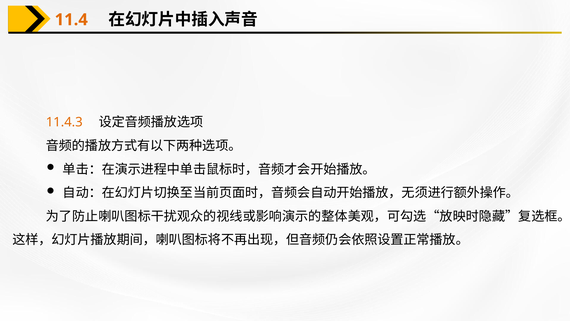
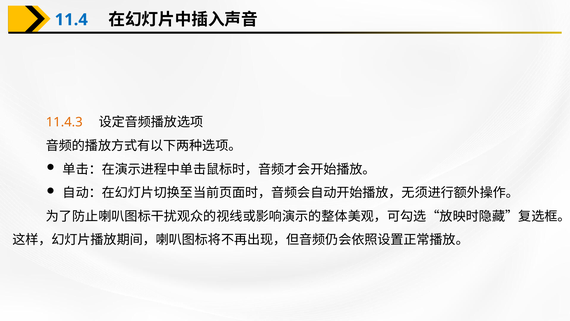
11.4 colour: orange -> blue (71, 20)
